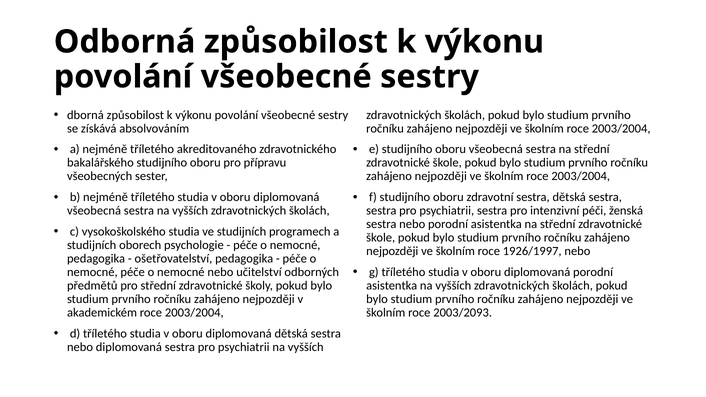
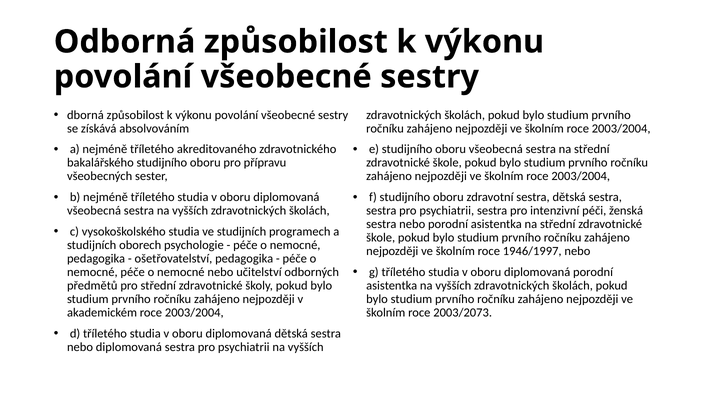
1926/1997: 1926/1997 -> 1946/1997 (532, 251)
2003/2093: 2003/2093 -> 2003/2073 (463, 313)
